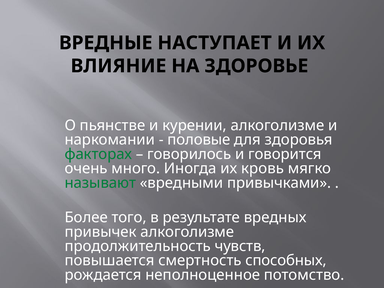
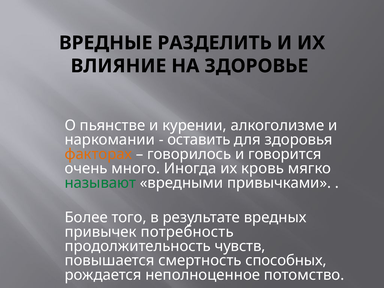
НАСТУПАЕТ: НАСТУПАЕТ -> РАЗДЕЛИТЬ (215, 43)
половые: половые -> оставить (199, 140)
факторах colour: green -> orange (98, 154)
привычек алкоголизме: алкоголизме -> потребность (187, 232)
